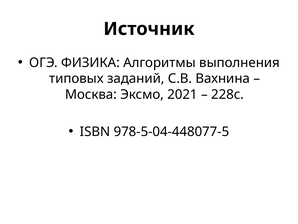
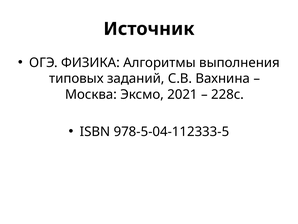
978-5-04-448077-5: 978-5-04-448077-5 -> 978-5-04-112333-5 (171, 131)
